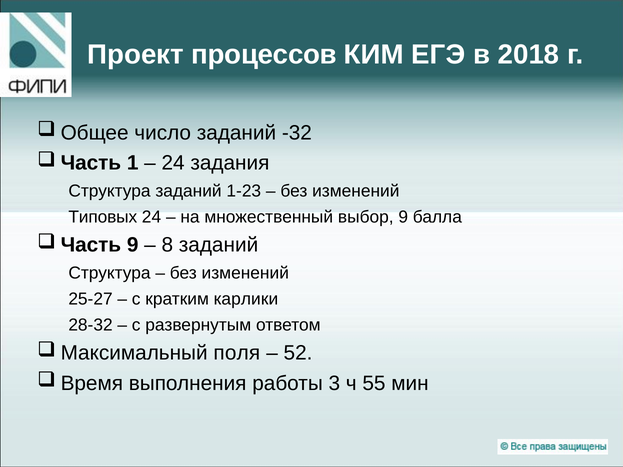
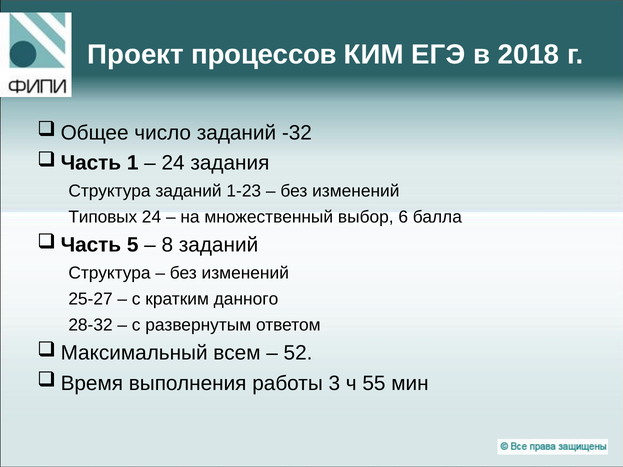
выбор 9: 9 -> 6 (403, 217)
9: 9 -> 5 (133, 245)
карлики: карлики -> данного (246, 299)
поля: поля -> всем (237, 353)
